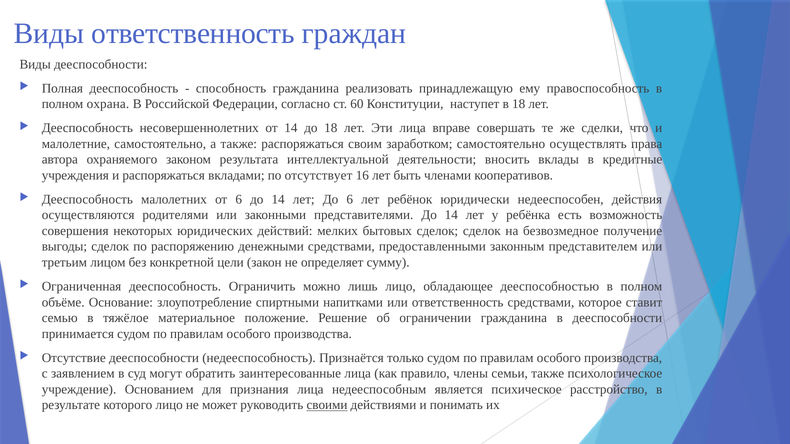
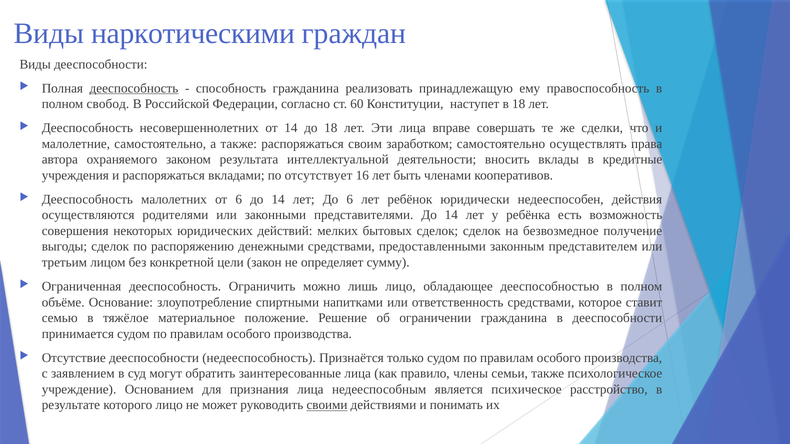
Виды ответственность: ответственность -> наркотическими (193, 33)
дееспособность underline: none -> present (134, 88)
охрана: охрана -> свобод (108, 104)
